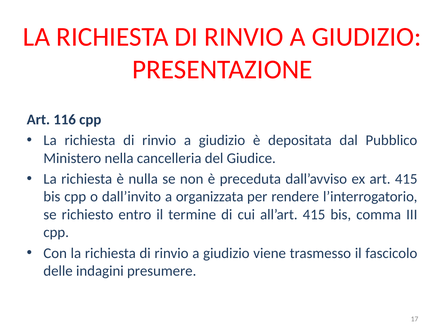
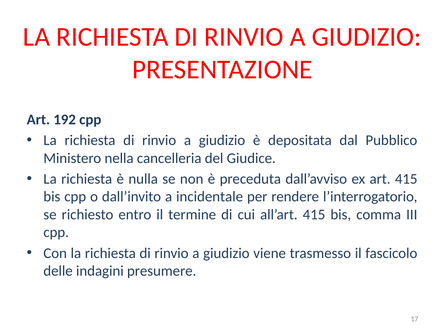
116: 116 -> 192 (65, 119)
organizzata: organizzata -> incidentale (210, 197)
